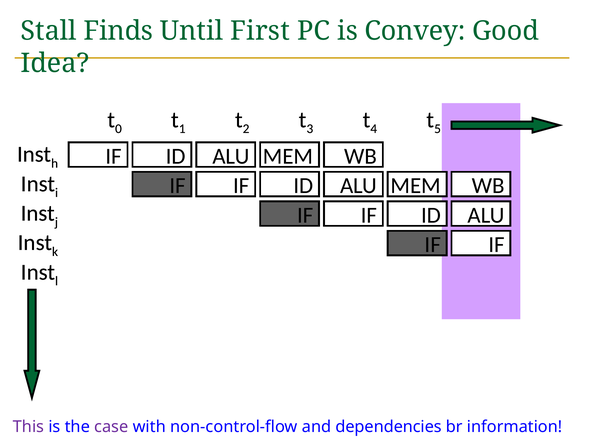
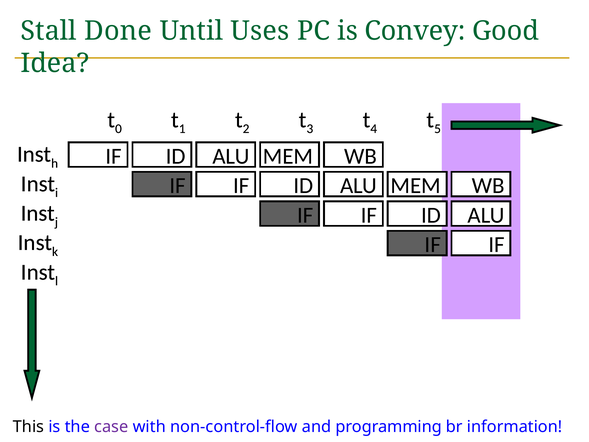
Finds: Finds -> Done (118, 31)
First: First -> Uses (260, 31)
This colour: purple -> black (28, 427)
dependencies: dependencies -> programming (389, 427)
